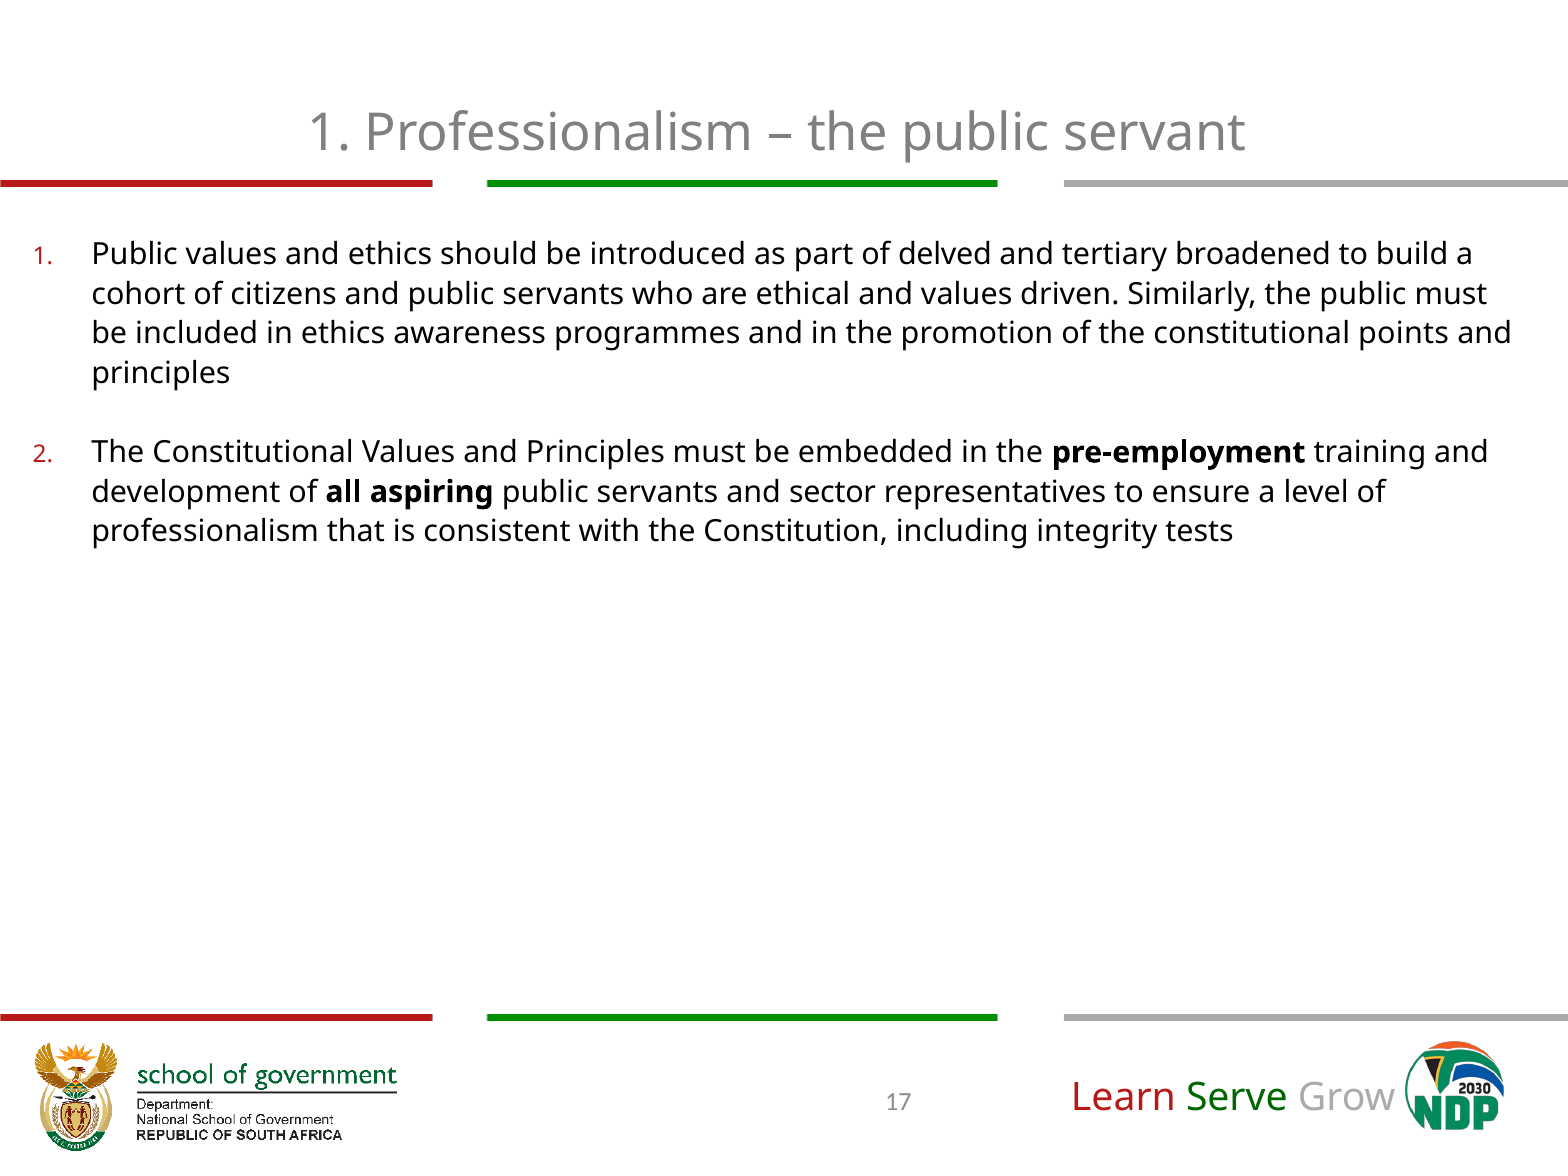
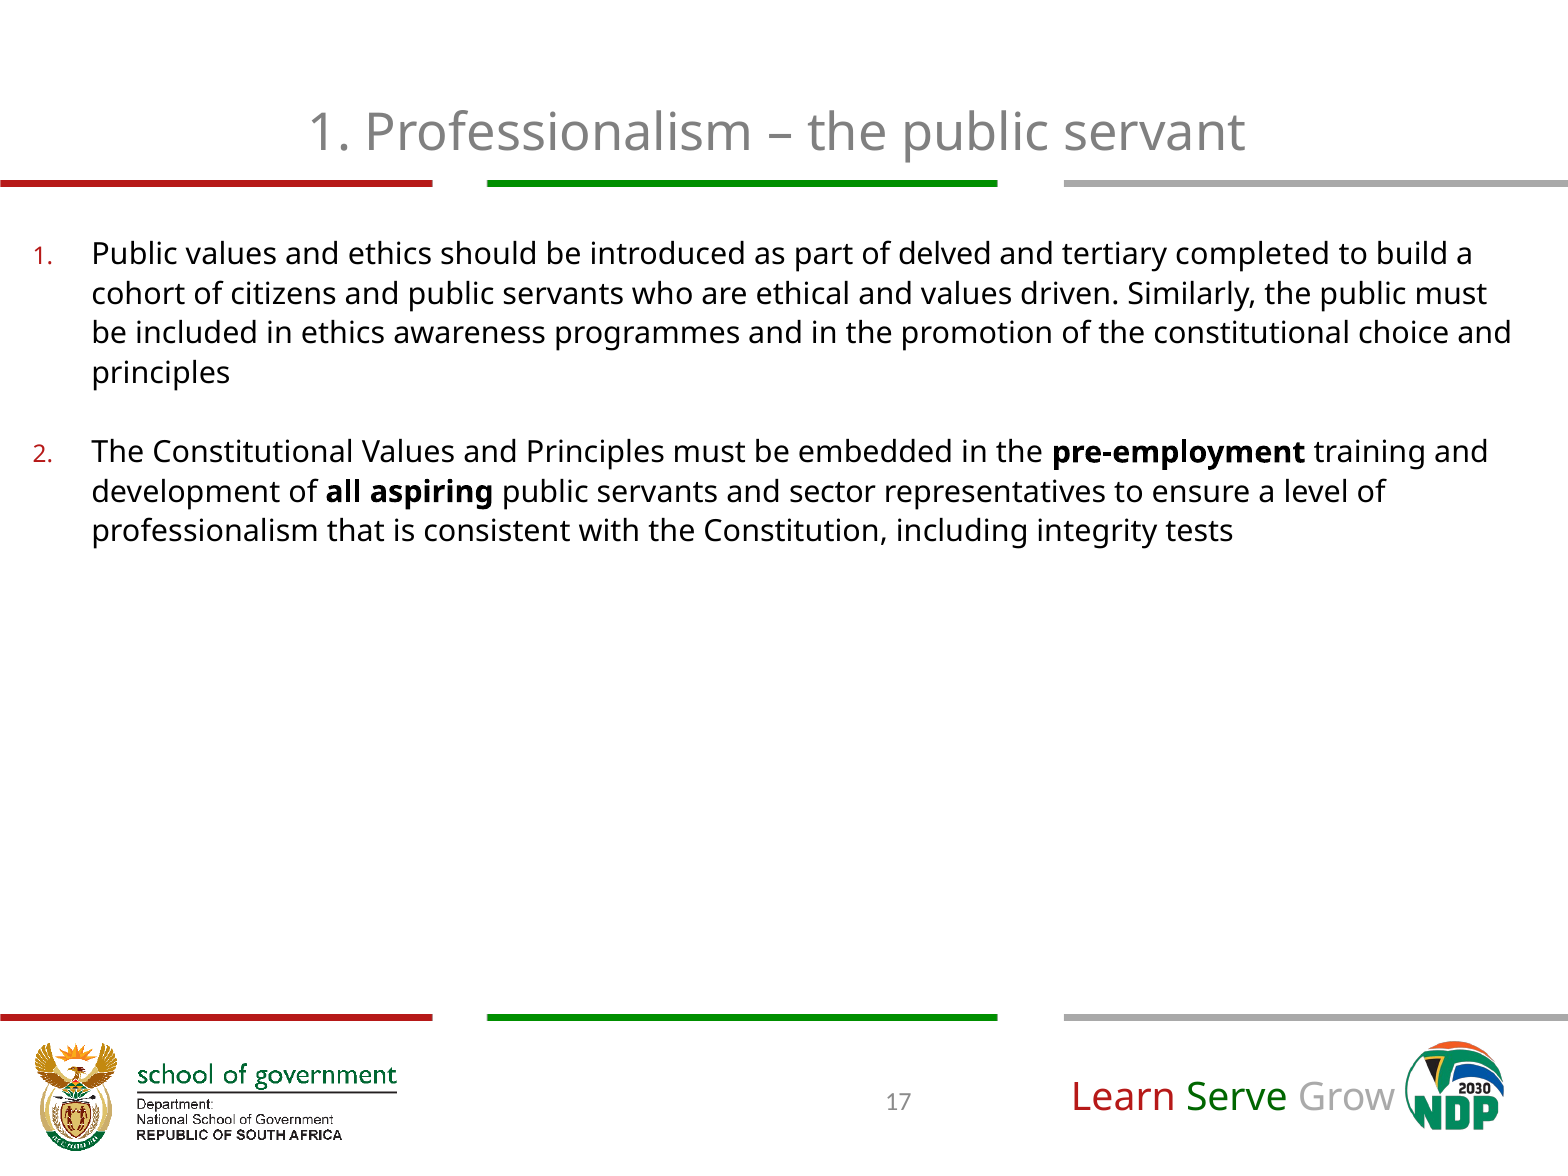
broadened: broadened -> completed (1253, 255)
points: points -> choice (1404, 334)
